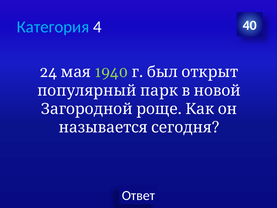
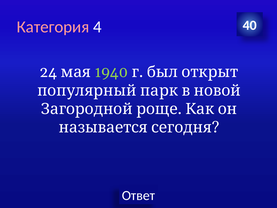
Категория colour: light blue -> pink (53, 27)
